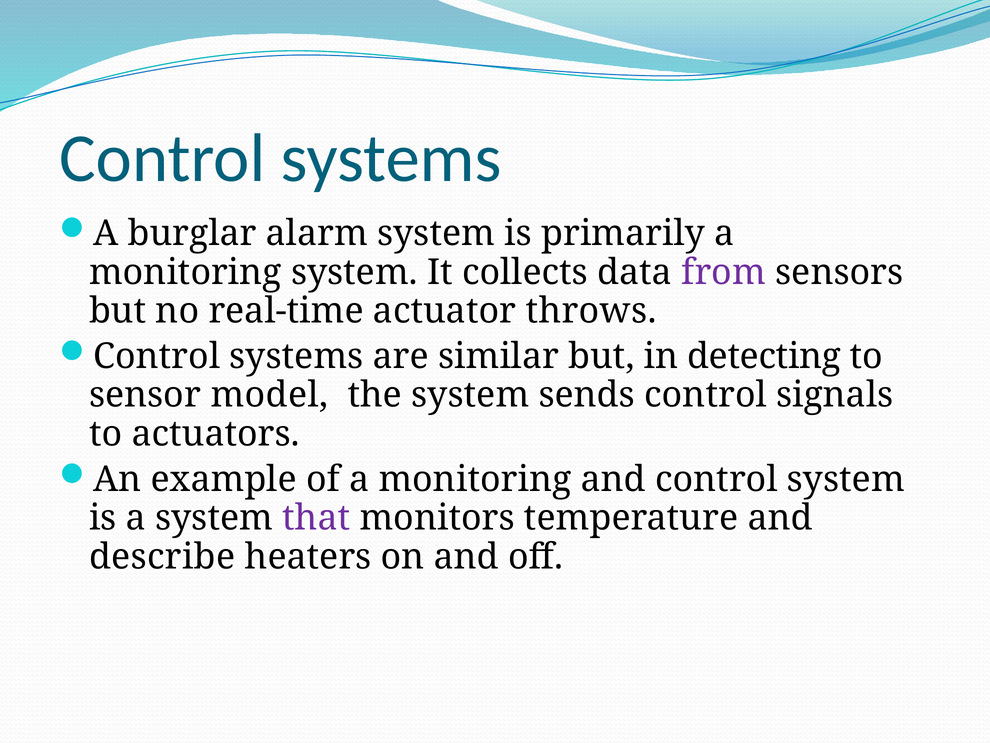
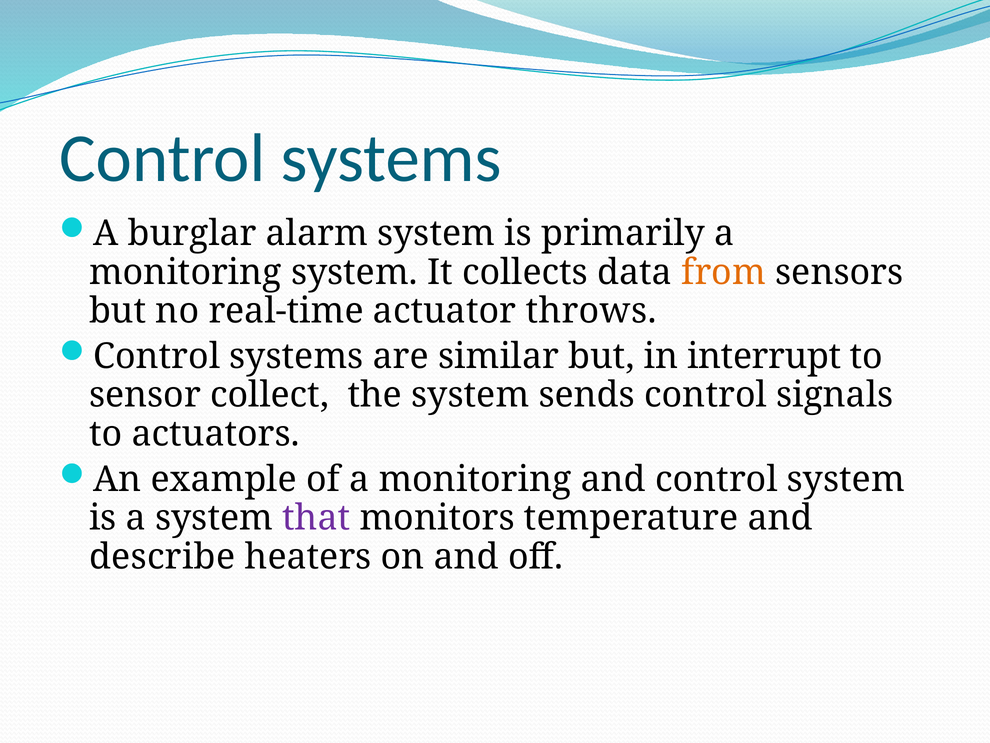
from colour: purple -> orange (724, 272)
detecting: detecting -> interrupt (764, 356)
model: model -> collect (270, 395)
